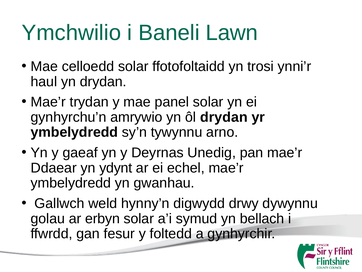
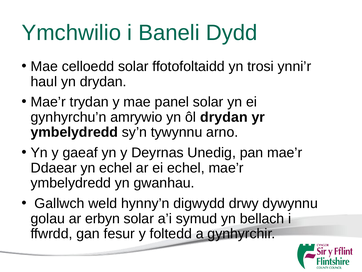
Lawn: Lawn -> Dydd (232, 33)
yn ydynt: ydynt -> echel (116, 168)
